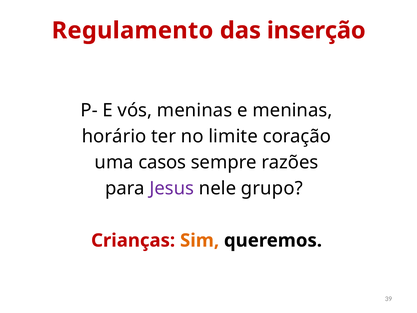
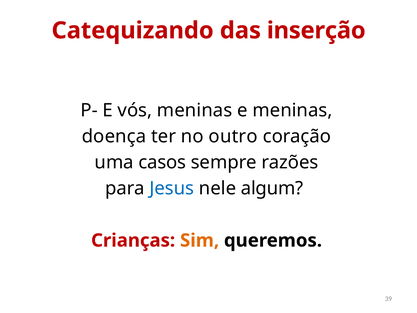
Regulamento: Regulamento -> Catequizando (133, 31)
horário: horário -> doença (114, 136)
limite: limite -> outro (233, 136)
Jesus colour: purple -> blue (172, 188)
grupo: grupo -> algum (272, 188)
